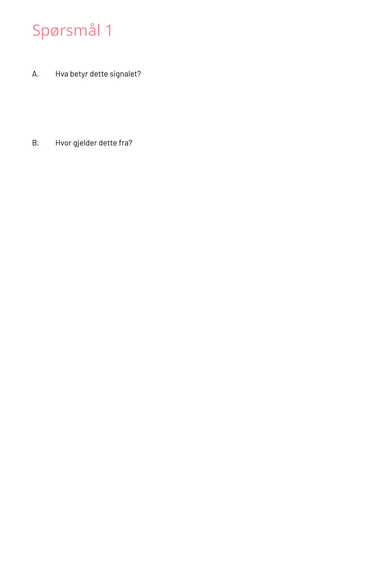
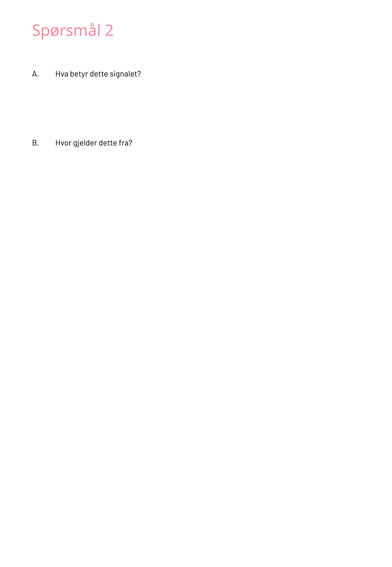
1: 1 -> 2 (109, 31)
